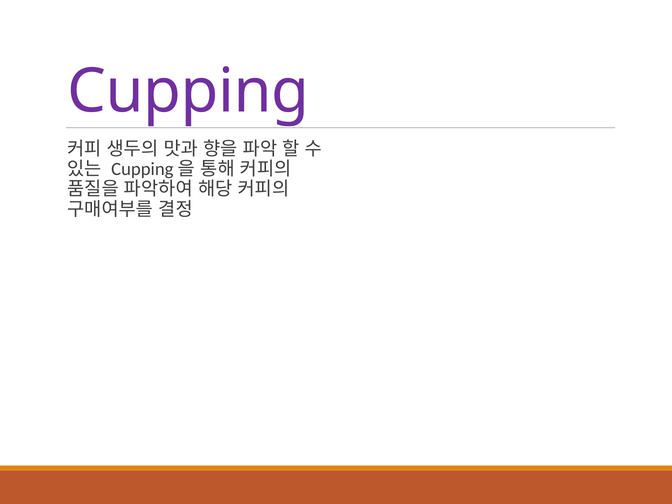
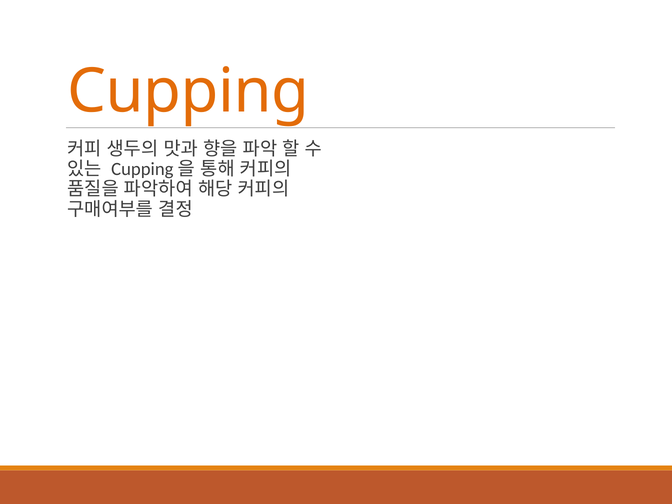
Cupping colour: purple -> orange (188, 91)
